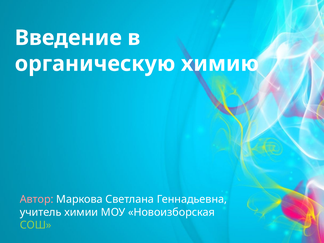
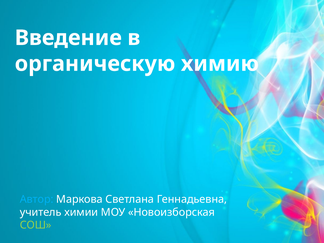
Автор colour: pink -> light blue (37, 199)
